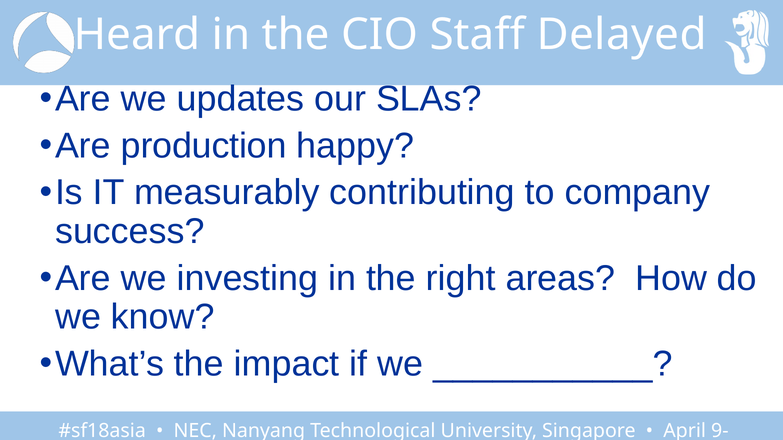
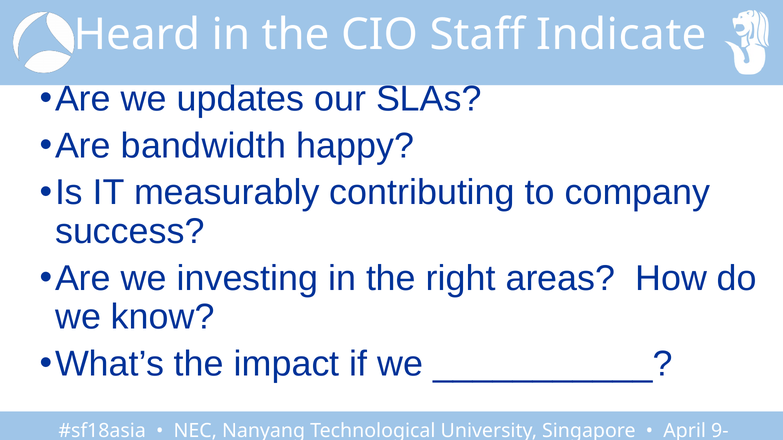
Delayed: Delayed -> Indicate (622, 35)
production: production -> bandwidth (203, 146)
